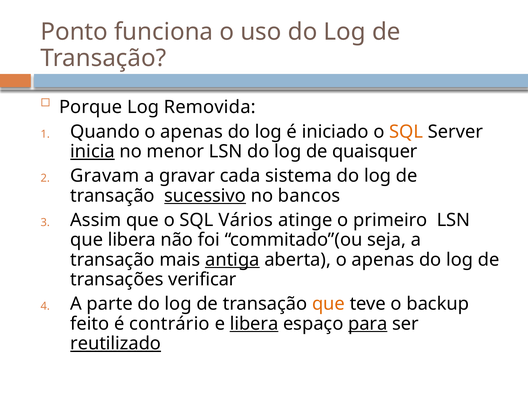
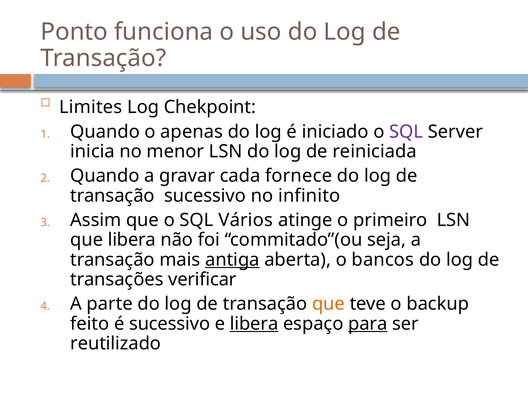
Porque: Porque -> Limites (91, 107)
Removida: Removida -> Chekpoint (210, 107)
SQL colour: orange -> purple (406, 132)
inicia underline: present -> none (93, 151)
quaisquer: quaisquer -> reiniciada (375, 151)
Gravam: Gravam -> Quando (105, 176)
sistema: sistema -> fornece (299, 176)
sucessivo underline: present -> none (205, 196)
bancos: bancos -> infinito (309, 196)
aberta o apenas: apenas -> bancos (383, 260)
é contrário: contrário -> sucessivo (170, 324)
reutilizado underline: present -> none (116, 343)
